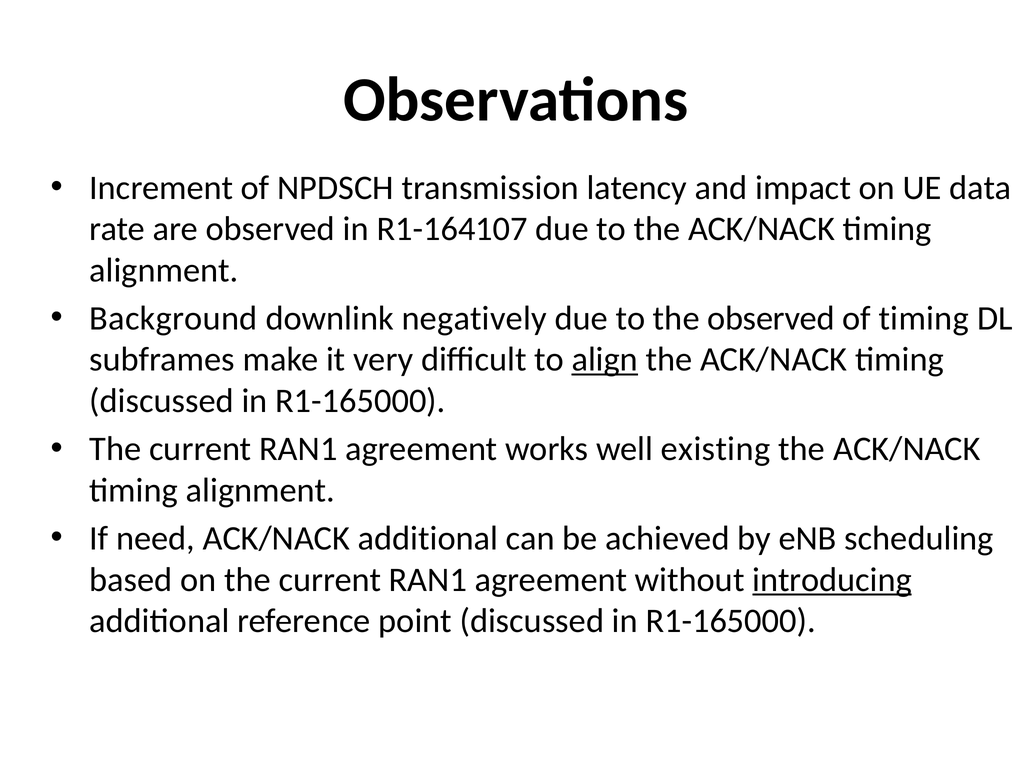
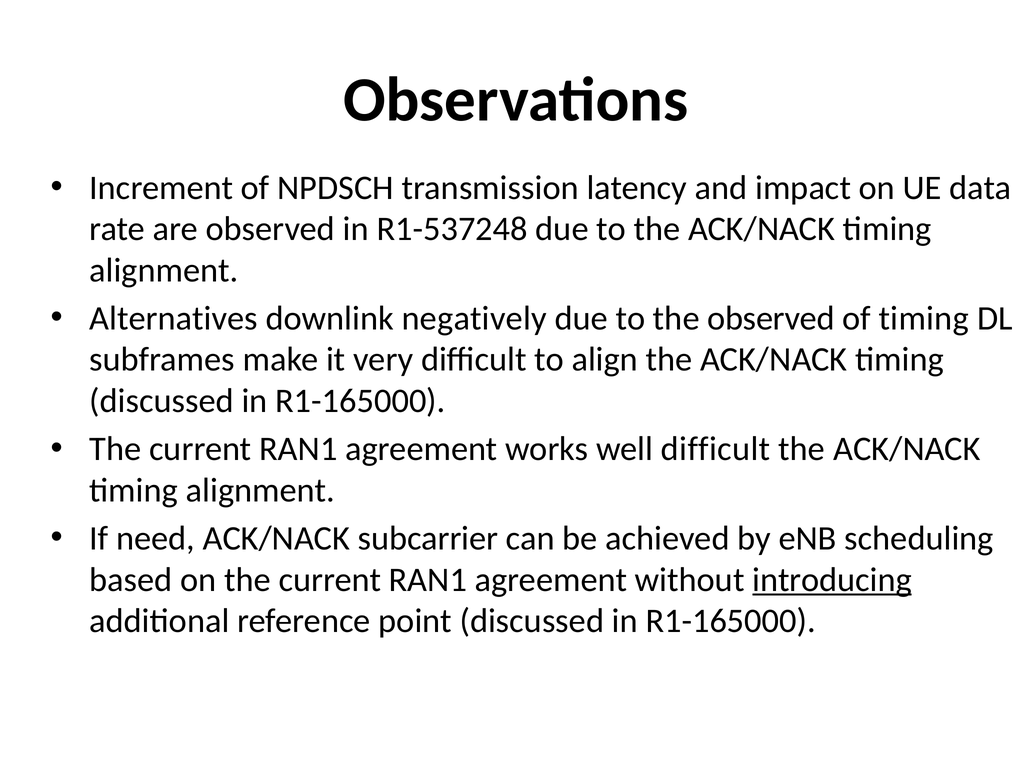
R1-164107: R1-164107 -> R1-537248 (452, 229)
Background: Background -> Alternatives (174, 318)
align underline: present -> none (605, 360)
well existing: existing -> difficult (716, 449)
ACK/NACK additional: additional -> subcarrier (428, 538)
